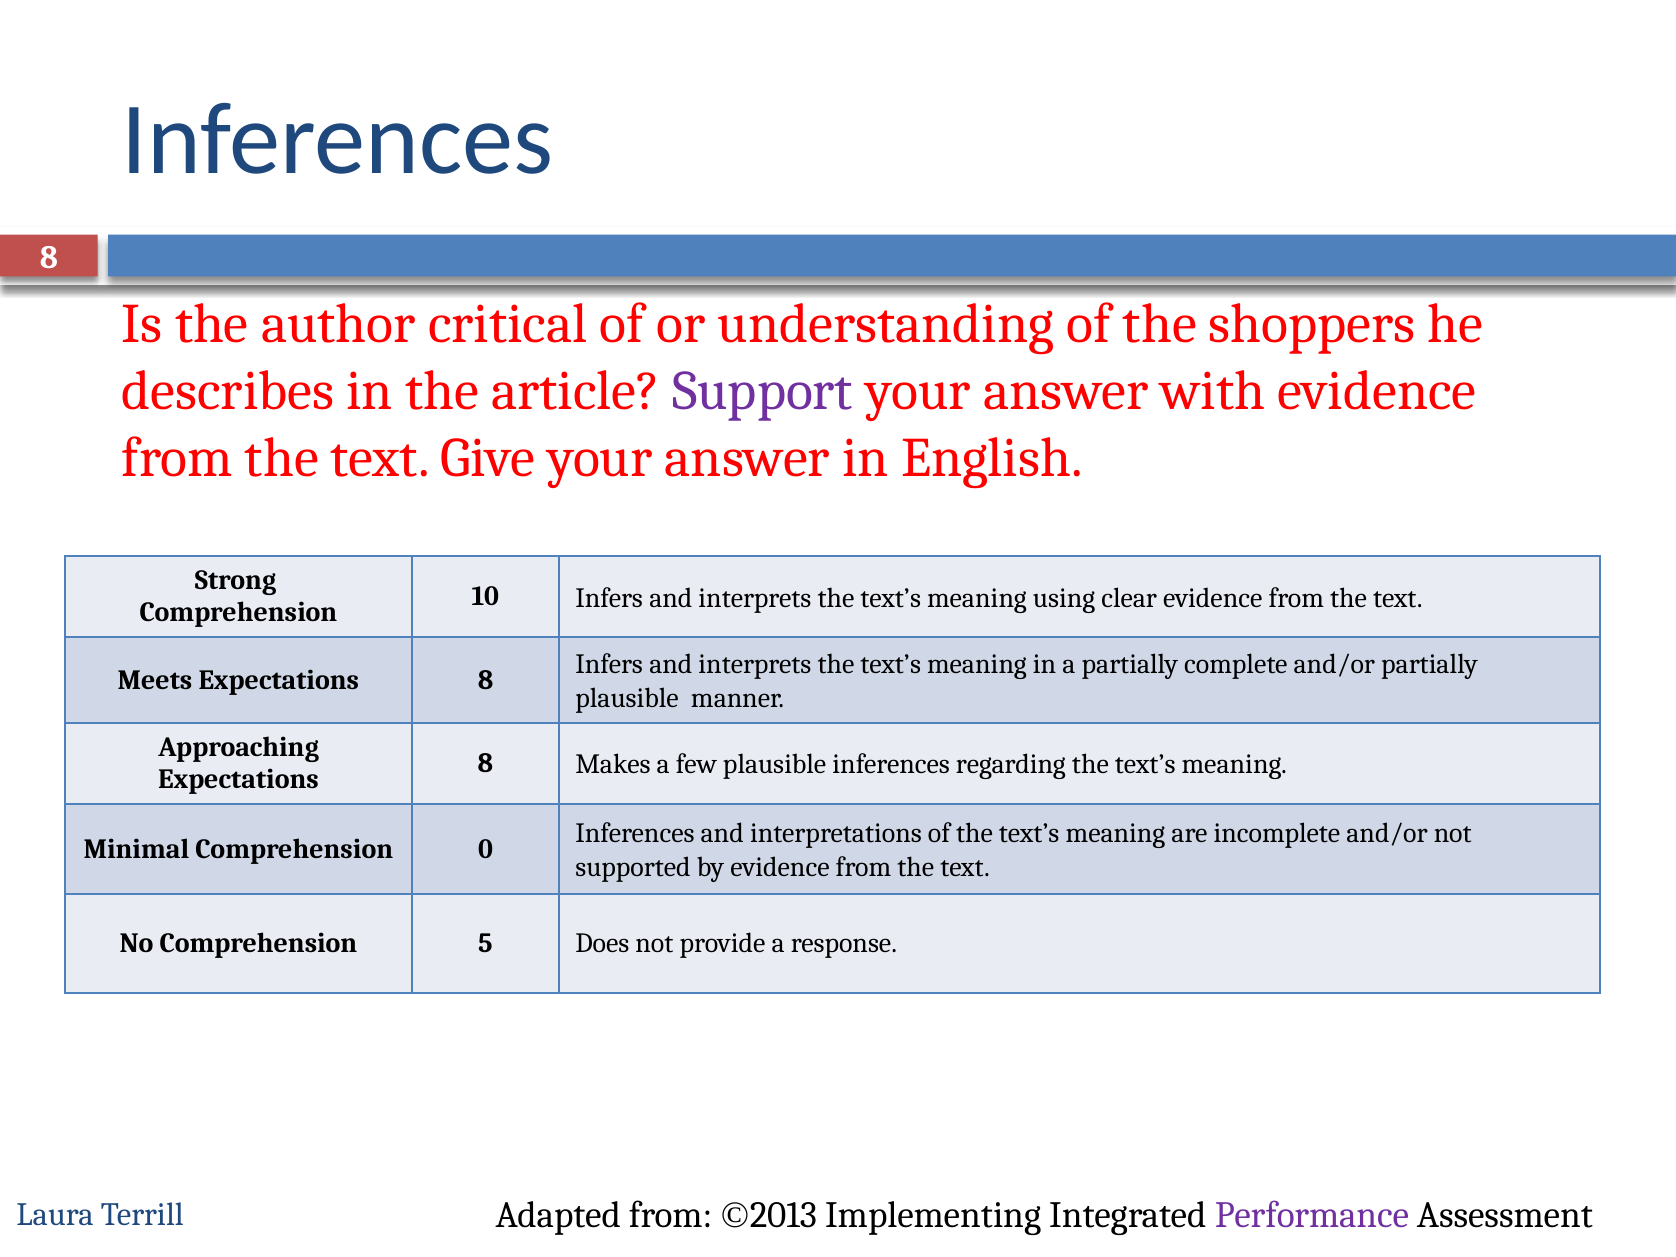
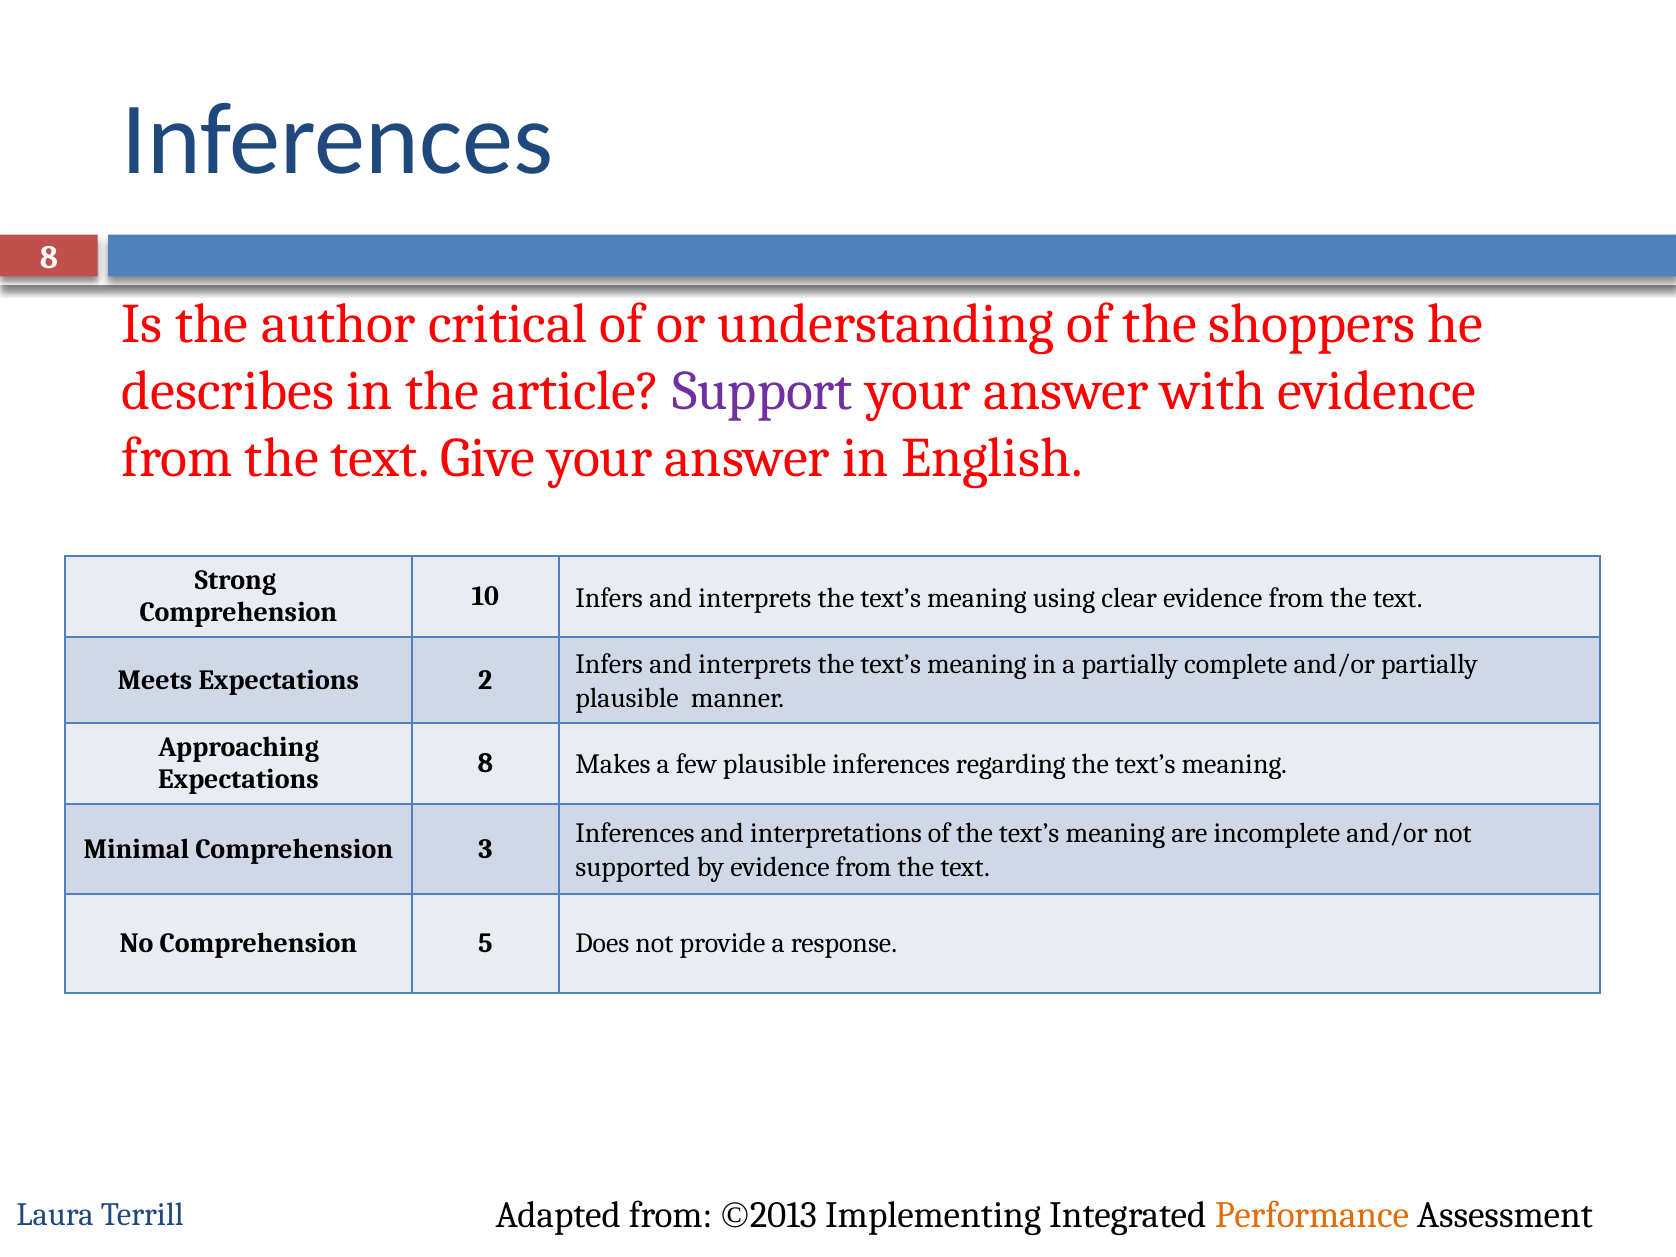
Meets Expectations 8: 8 -> 2 (485, 680)
0: 0 -> 3 (486, 849)
Performance colour: purple -> orange (1312, 1215)
